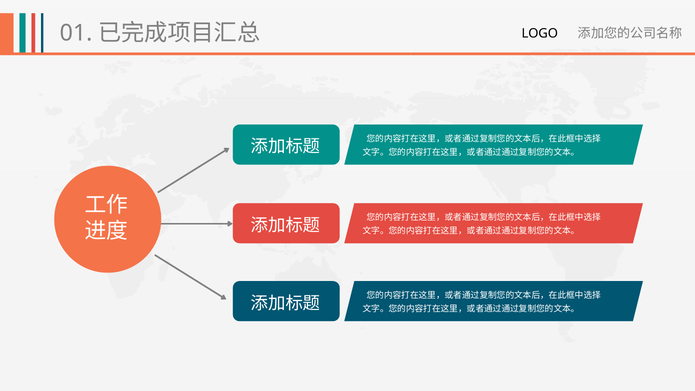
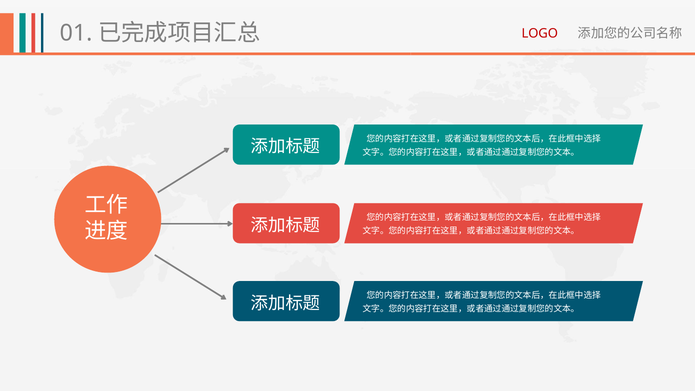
LOGO colour: black -> red (540, 33)
